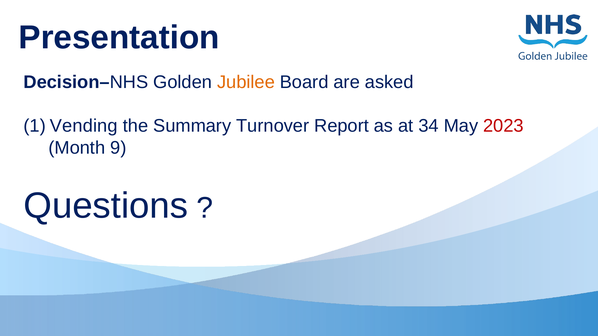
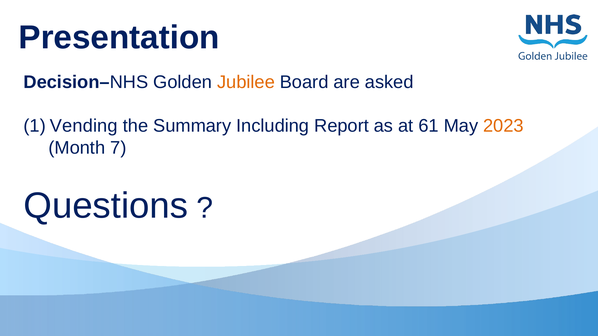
Turnover: Turnover -> Including (273, 126)
34: 34 -> 61 (429, 126)
2023 colour: red -> orange (503, 126)
9: 9 -> 7 (118, 148)
